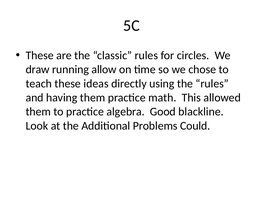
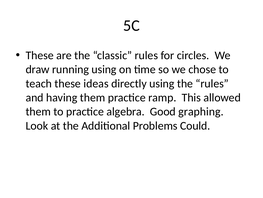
running allow: allow -> using (104, 69)
math: math -> ramp (162, 97)
blackline: blackline -> graphing (201, 111)
